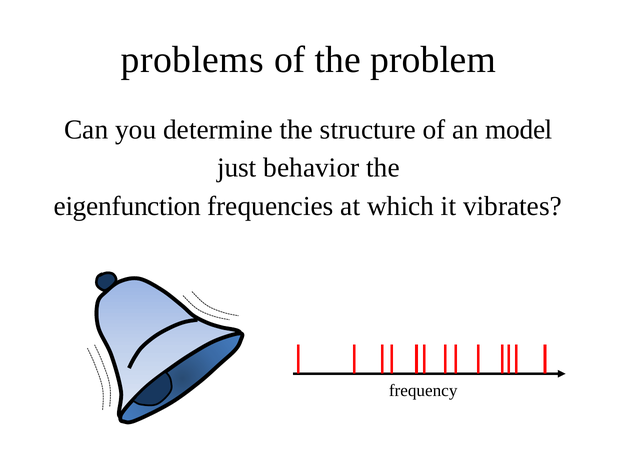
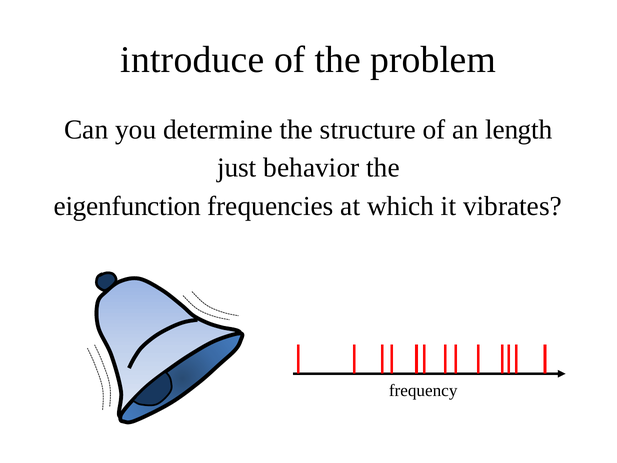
problems: problems -> introduce (192, 60)
model: model -> length (519, 129)
